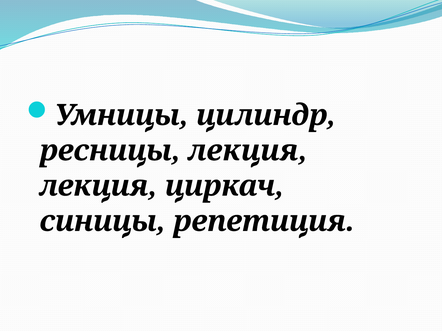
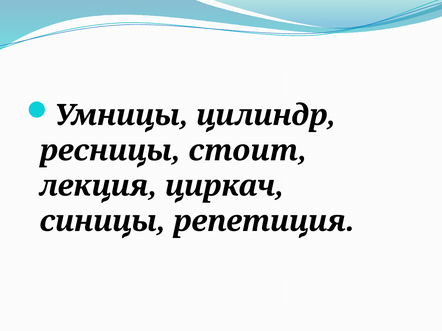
ресницы лекция: лекция -> стоит (248, 151)
